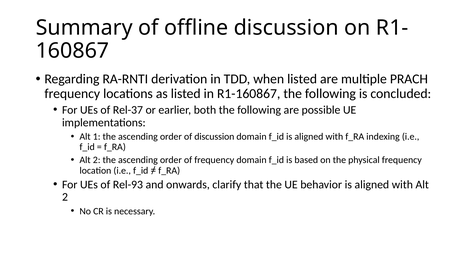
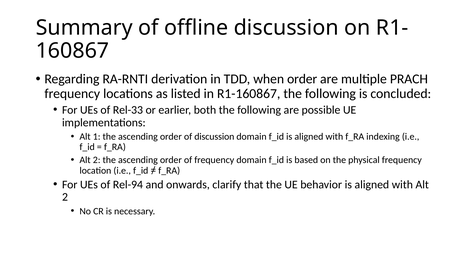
when listed: listed -> order (302, 79)
Rel-37: Rel-37 -> Rel-33 (128, 110)
Rel-93: Rel-93 -> Rel-94 (128, 185)
